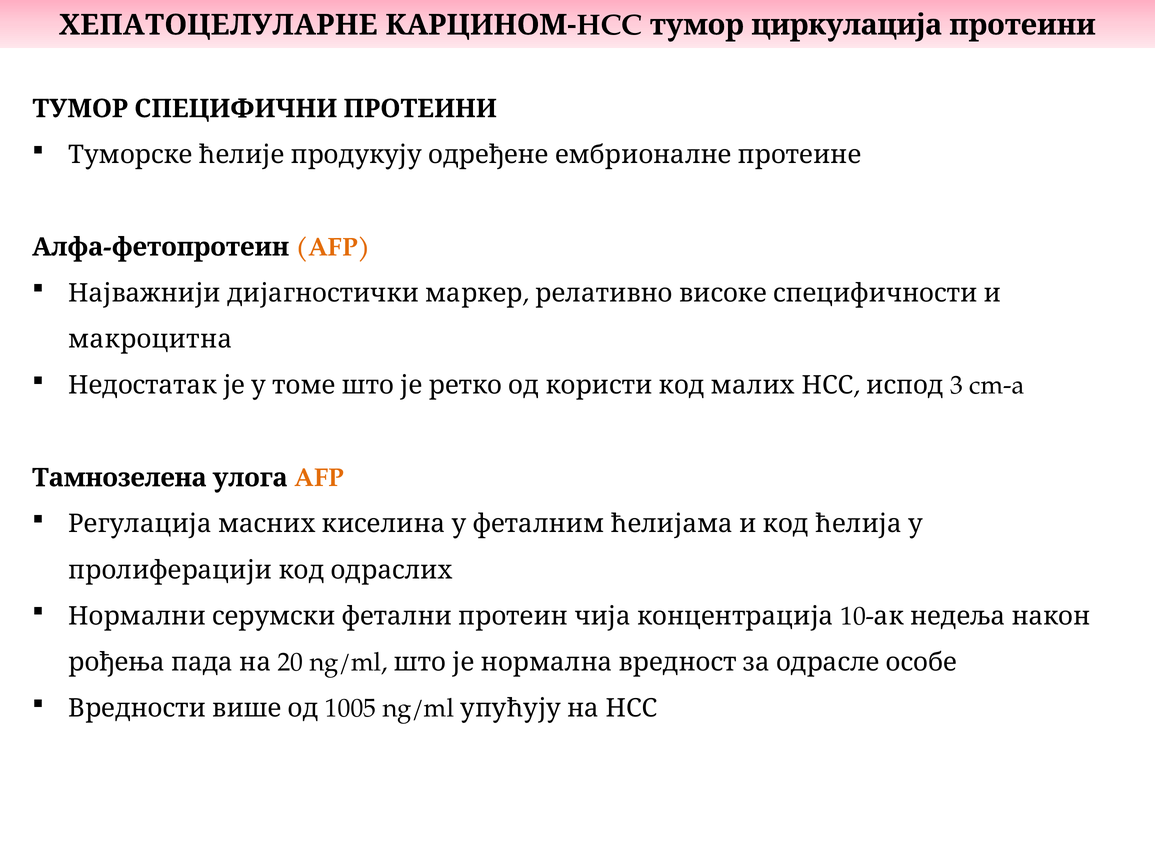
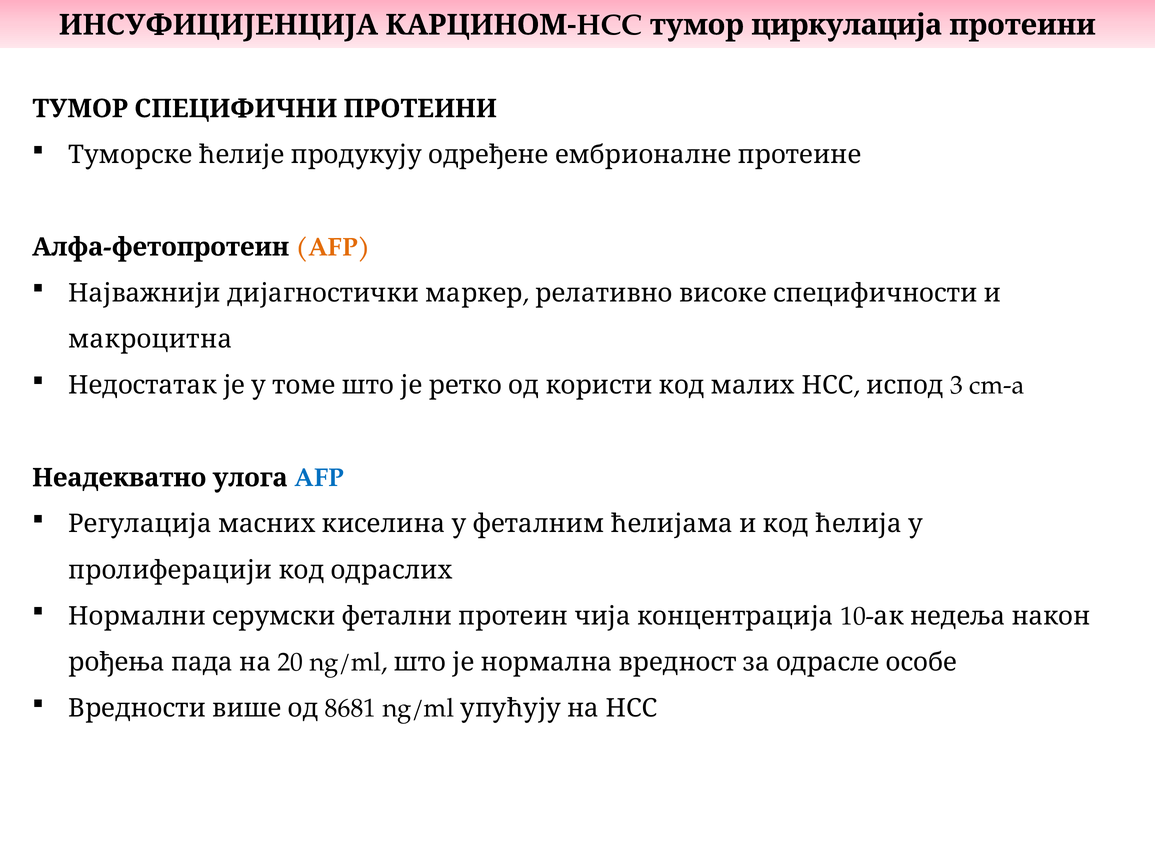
ХЕПАТОЦЕЛУЛАРНЕ: ХЕПАТОЦЕЛУЛАРНЕ -> ИНСУФИЦИЈЕНЦИЈА (218, 25)
Тамнозелена: Тамнозелена -> Неадекватно (119, 478)
AFP colour: orange -> blue (319, 478)
1005: 1005 -> 8681 (351, 709)
